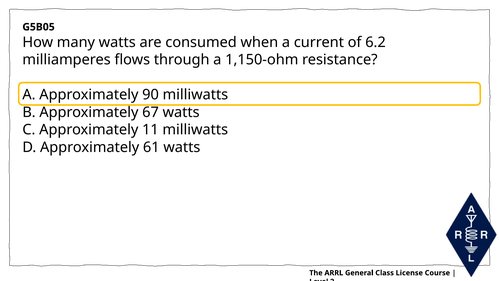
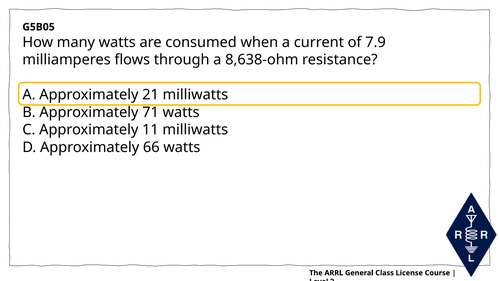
6.2: 6.2 -> 7.9 (376, 42)
1,150-ohm: 1,150-ohm -> 8,638-ohm (262, 60)
90: 90 -> 21 (151, 95)
67: 67 -> 71 (151, 112)
61: 61 -> 66 (151, 147)
